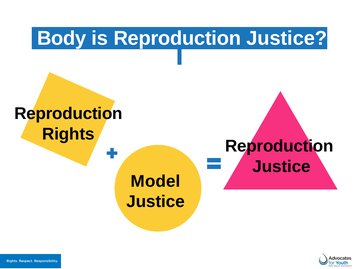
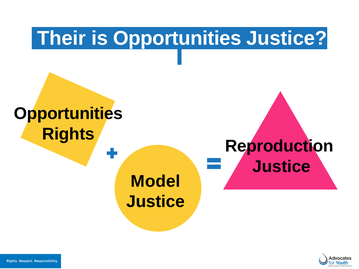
Body: Body -> Their (62, 38)
is Reproduction: Reproduction -> Opportunities (177, 38)
Reproduction: Reproduction -> Opportunities (68, 114)
